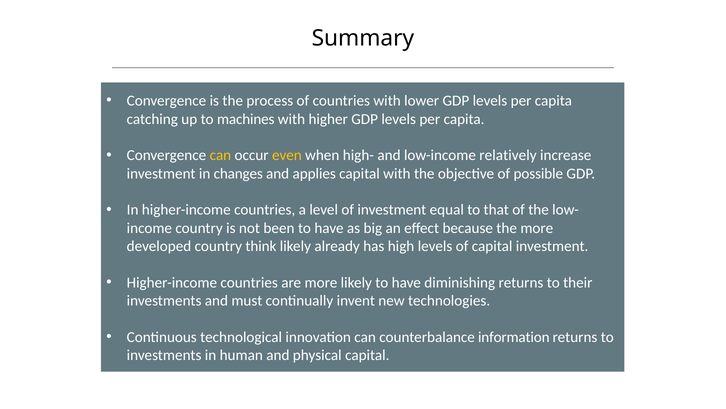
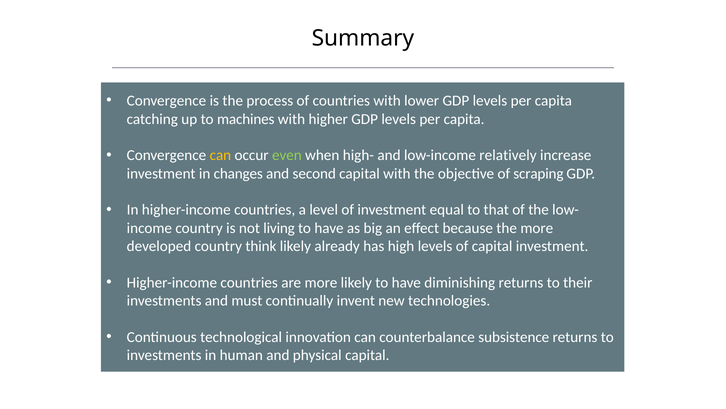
even colour: yellow -> light green (287, 155)
applies: applies -> second (314, 173)
possible: possible -> scraping (538, 173)
been: been -> living (279, 228)
information: information -> subsistence (514, 337)
